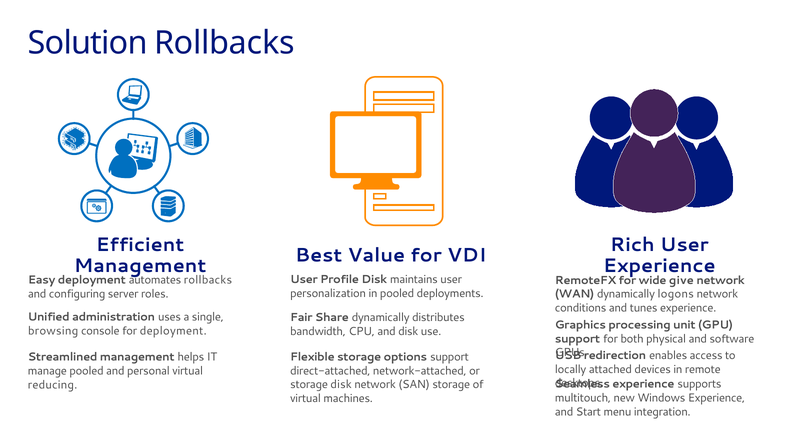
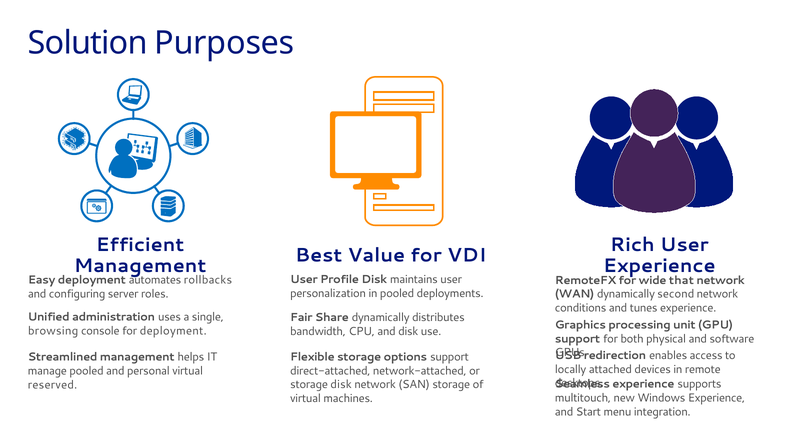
Solution Rollbacks: Rollbacks -> Purposes (224, 43)
give: give -> that (681, 280)
logons: logons -> second (676, 294)
reducing: reducing -> reserved (53, 384)
